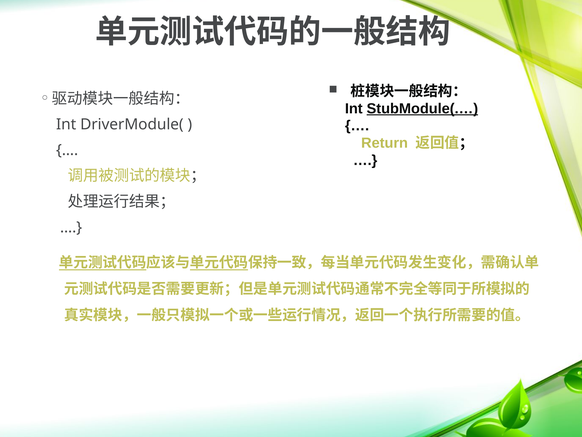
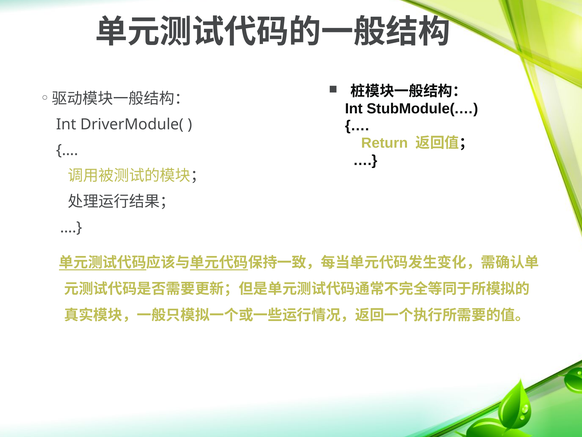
StubModule(.… underline: present -> none (422, 109)
